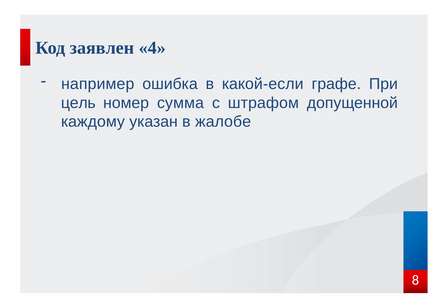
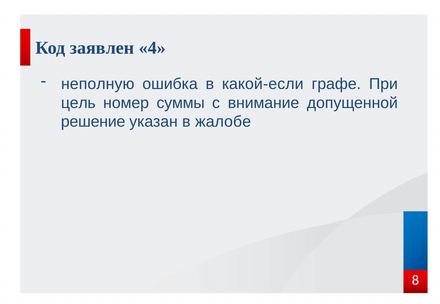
например: например -> неполную (98, 84)
сумма: сумма -> суммы (181, 103)
штрафом: штрафом -> внимание (264, 103)
каждому: каждому -> решение (93, 122)
